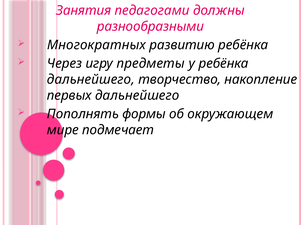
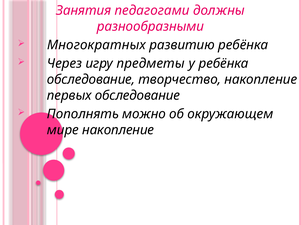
дальнейшего: дальнейшего -> обследование (91, 80)
первых дальнейшего: дальнейшего -> обследование (137, 96)
формы: формы -> можно (144, 114)
мире подмечает: подмечает -> накопление (118, 130)
